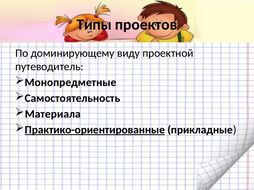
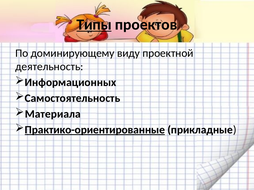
Типы underline: none -> present (94, 25)
путеводитель: путеводитель -> деятельность (49, 67)
Монопредметные: Монопредметные -> Информационных (71, 83)
